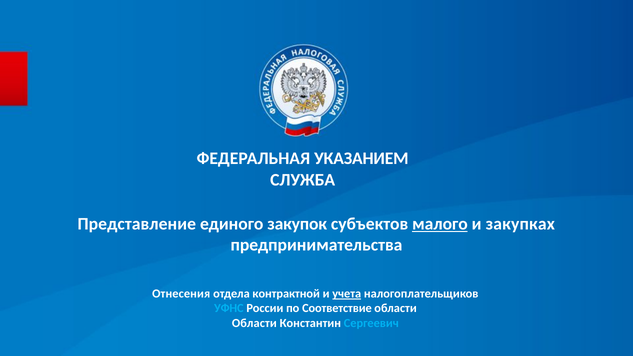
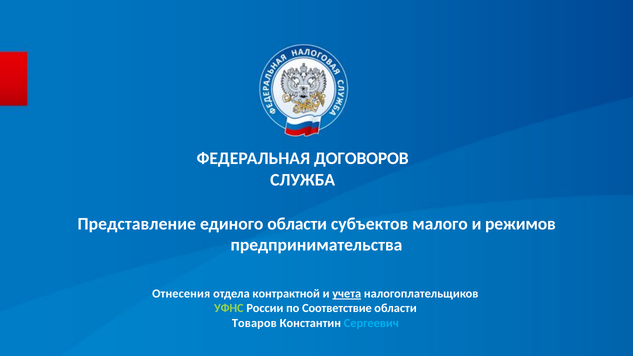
УКАЗАНИЕМ: УКАЗАНИЕМ -> ДОГОВОРОВ (361, 159)
единого закупок: закупок -> области (297, 224)
малого underline: present -> none (440, 224)
закупках: закупках -> режимов (520, 224)
УФНС colour: light blue -> light green (229, 308)
Области: Области -> Товаров (254, 323)
